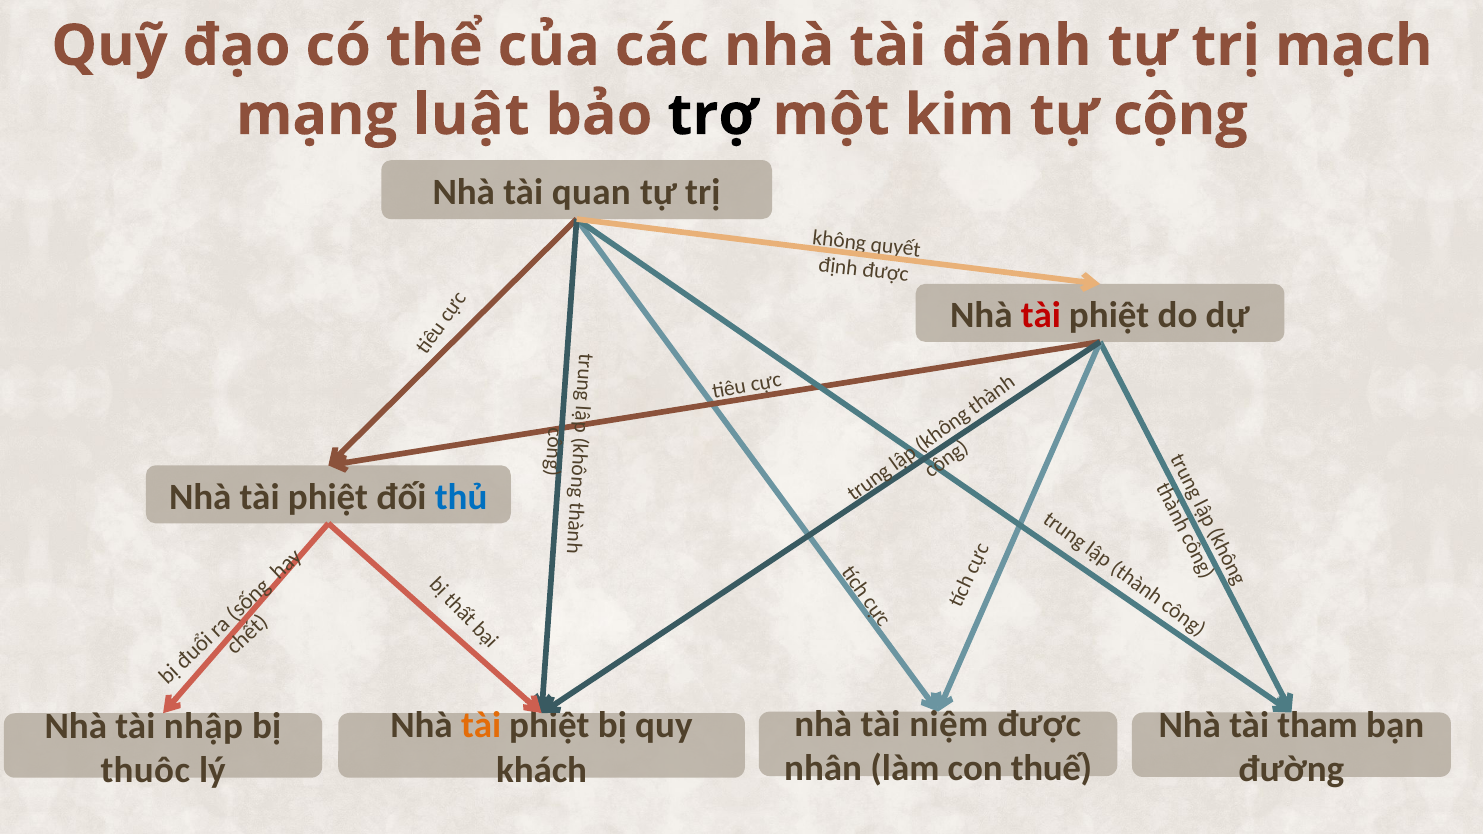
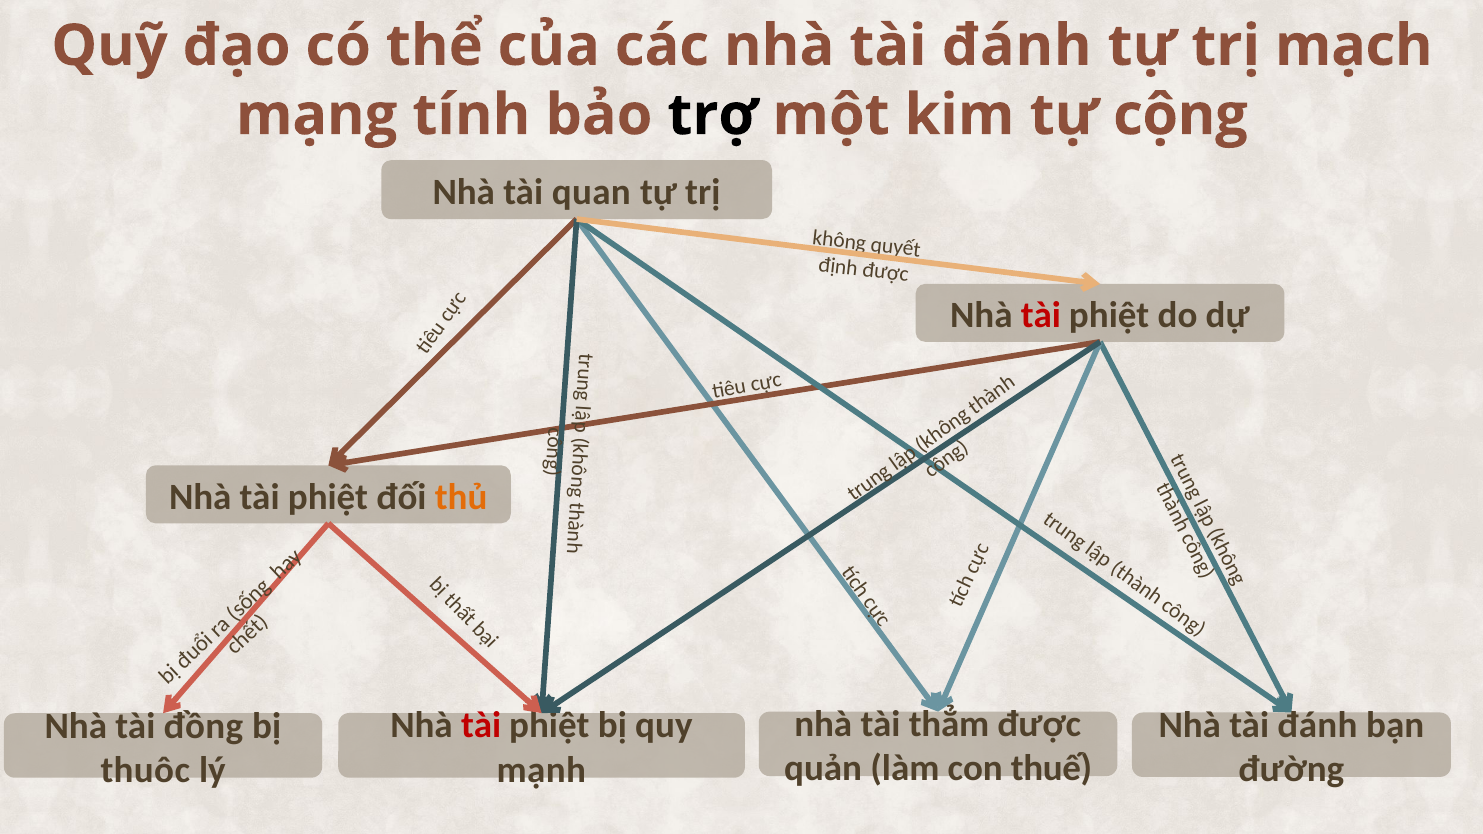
luật: luật -> tính (471, 115)
thủ colour: blue -> orange (461, 497)
niệm: niệm -> thẳm (949, 724)
tham: tham -> đánh (1317, 725)
nhập: nhập -> đồng (203, 726)
tài colour: orange -> red (481, 726)
nhân: nhân -> quản (823, 769)
khách: khách -> mạnh (541, 770)
